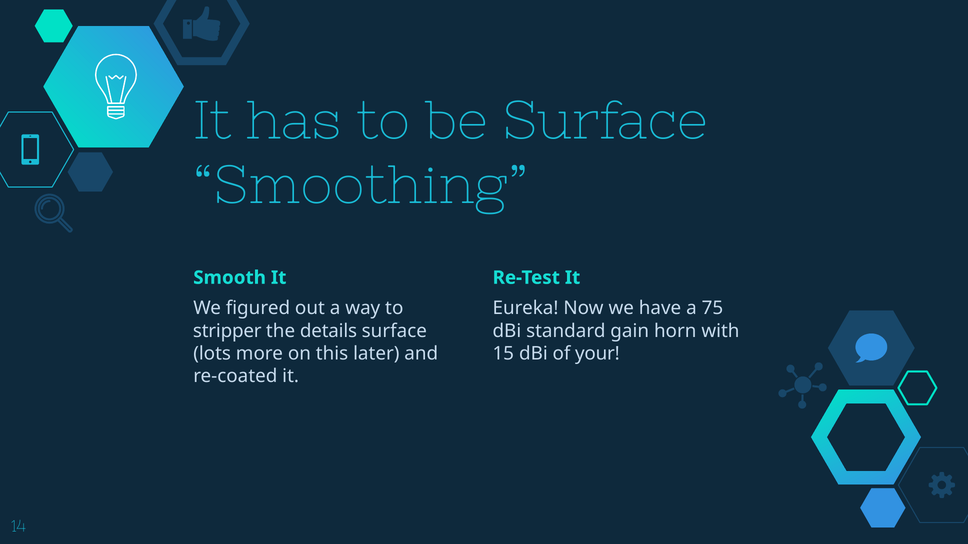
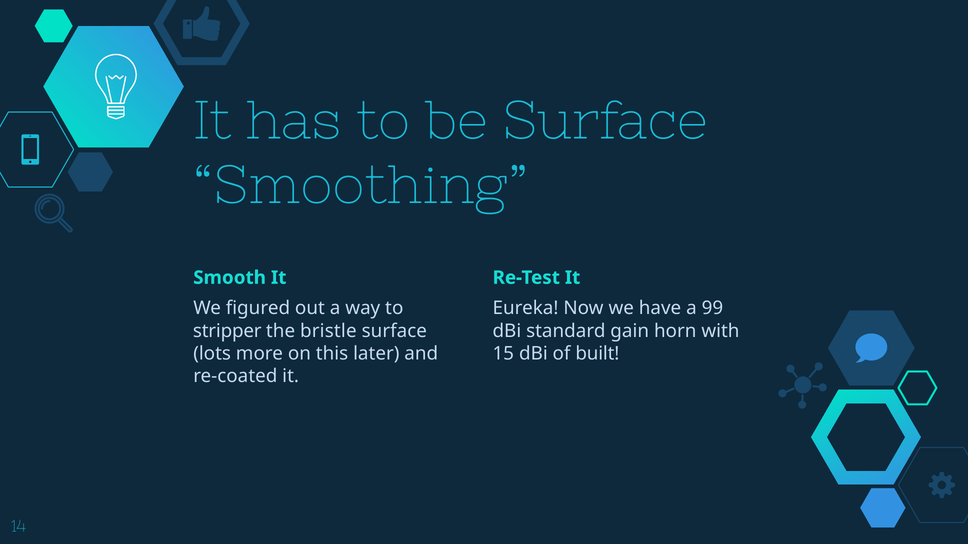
75: 75 -> 99 (712, 309)
details: details -> bristle (328, 331)
your: your -> built (597, 354)
